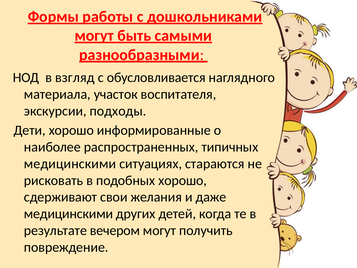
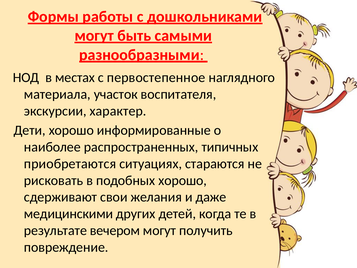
взгляд: взгляд -> местах (75, 77)
обусловливается: обусловливается -> первостепенное (156, 77)
подходы: подходы -> характер (118, 111)
медицинскими: медицинскими -> приобретаются (70, 164)
